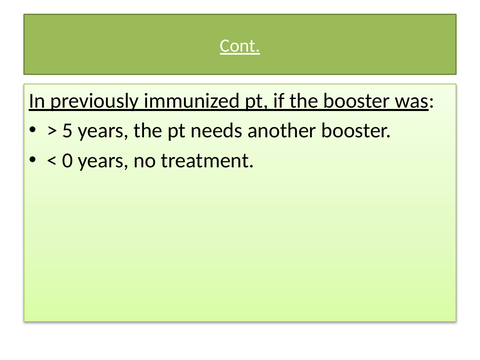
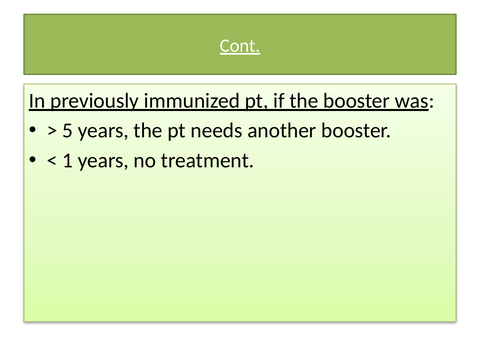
0: 0 -> 1 (68, 160)
